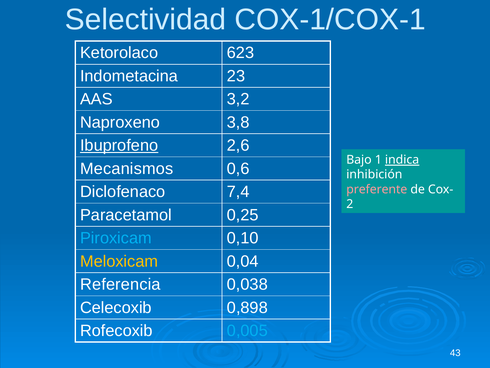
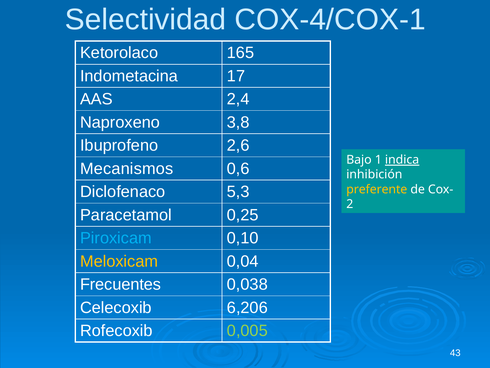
COX-1/COX-1: COX-1/COX-1 -> COX-4/COX-1 (330, 20)
623: 623 -> 165 (241, 53)
23: 23 -> 17 (236, 76)
3,2: 3,2 -> 2,4 (238, 99)
Ibuprofeno underline: present -> none (119, 145)
7,4: 7,4 -> 5,3 (238, 192)
preferente colour: pink -> yellow (377, 189)
Referencia: Referencia -> Frecuentes (121, 284)
0,898: 0,898 -> 6,206 (247, 307)
0,005 colour: light blue -> light green (247, 330)
